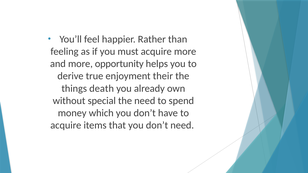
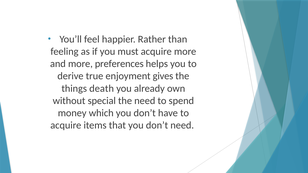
opportunity: opportunity -> preferences (119, 64)
their: their -> gives (163, 76)
